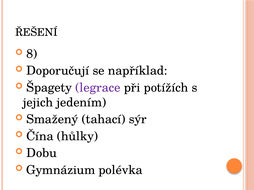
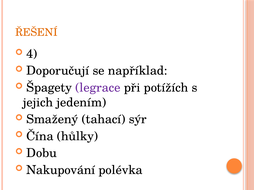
ŘEŠENÍ colour: black -> orange (36, 33)
8: 8 -> 4 (32, 54)
Gymnázium: Gymnázium -> Nakupování (61, 170)
